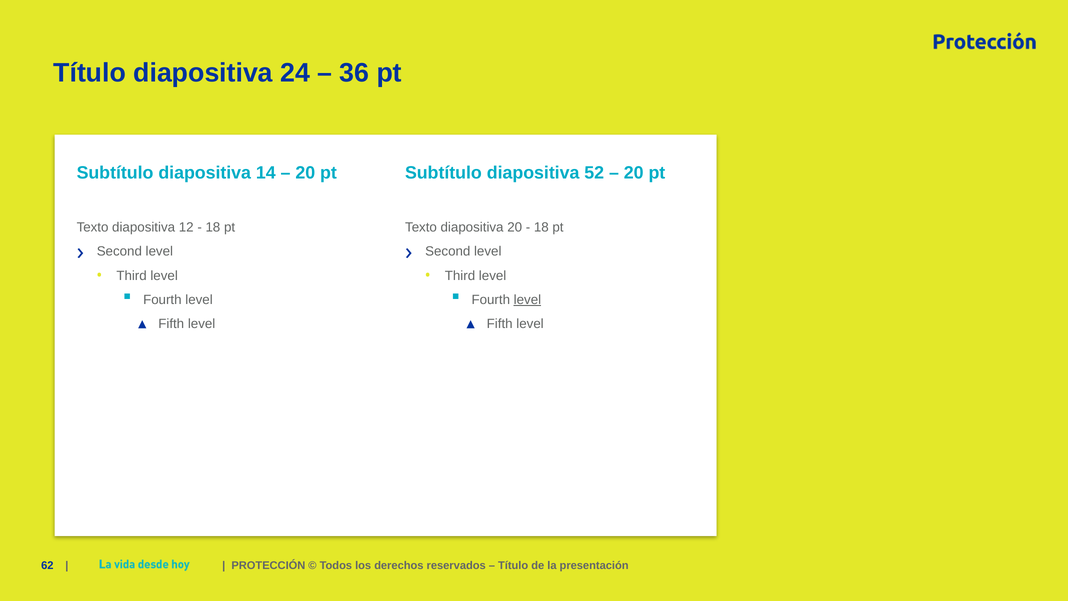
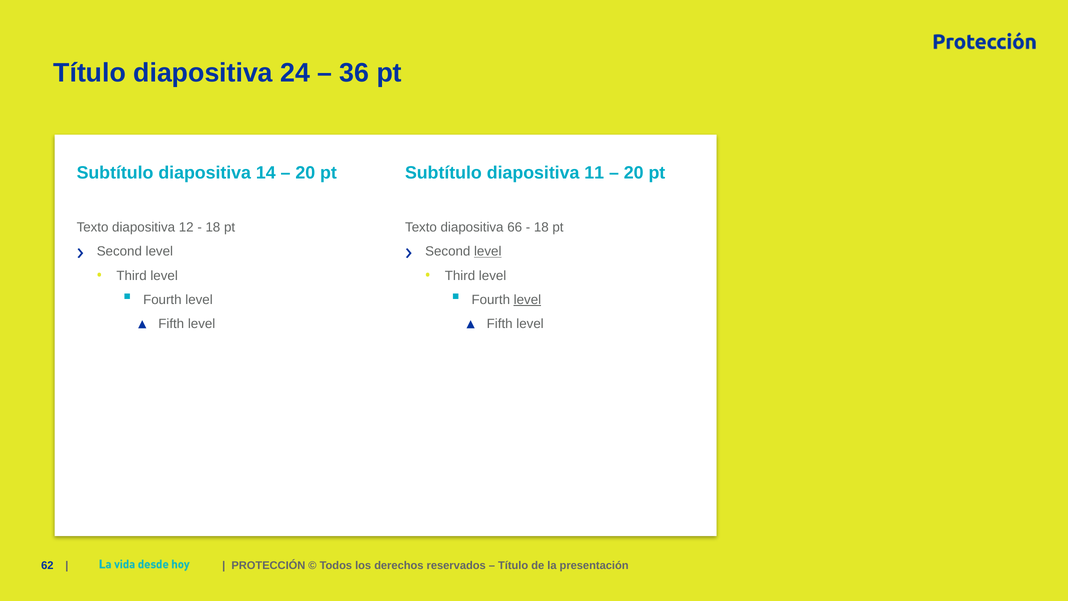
52: 52 -> 11 (594, 173)
diapositiva 20: 20 -> 66 (515, 227)
level underline: none -> present (488, 251)
